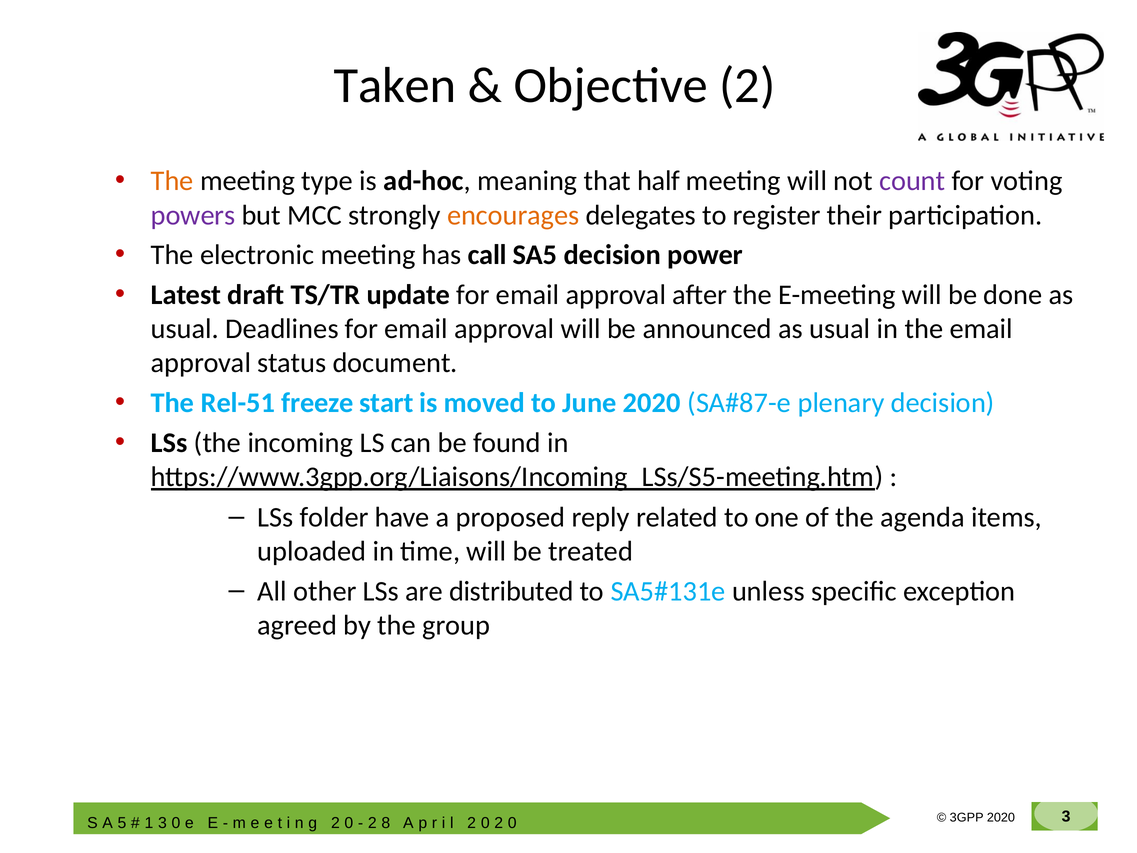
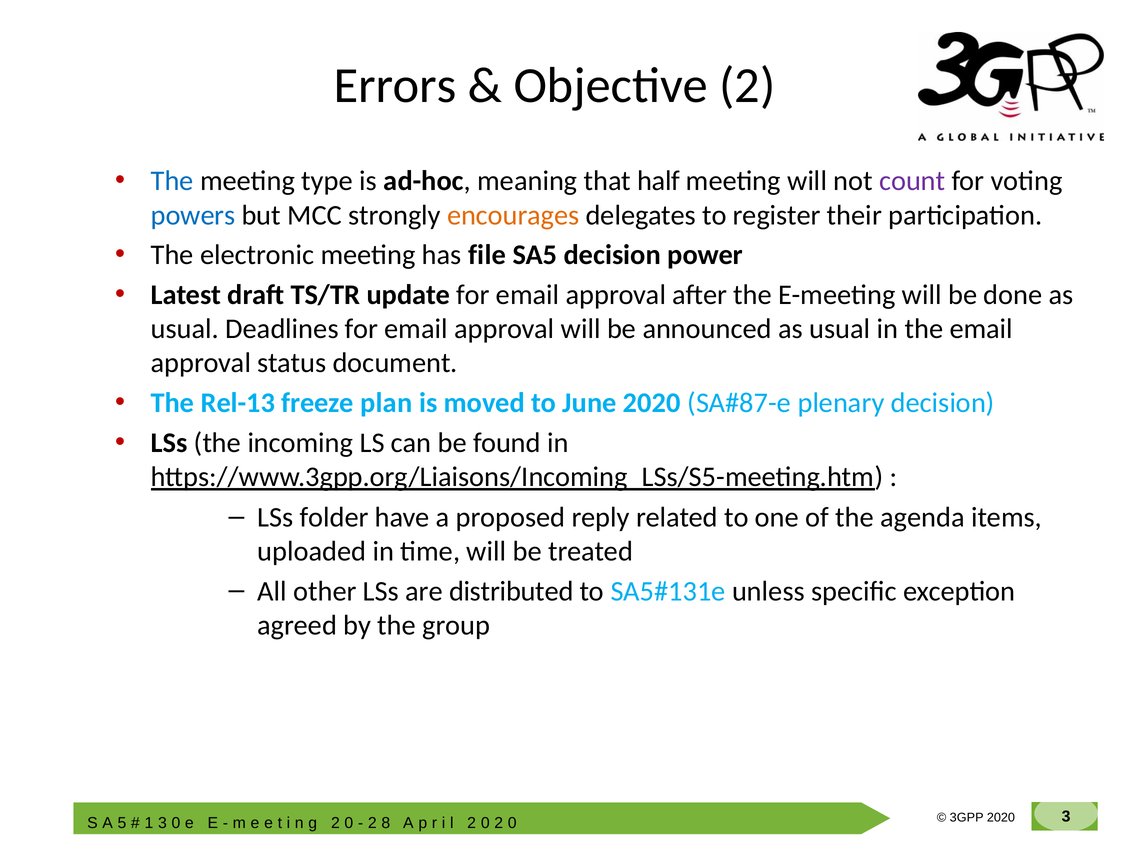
Taken: Taken -> Errors (395, 85)
The colour: orange -> blue (172, 181)
powers colour: purple -> blue (193, 215)
call: call -> file (487, 255)
Rel-51: Rel-51 -> Rel-13 (238, 403)
start: start -> plan (386, 403)
